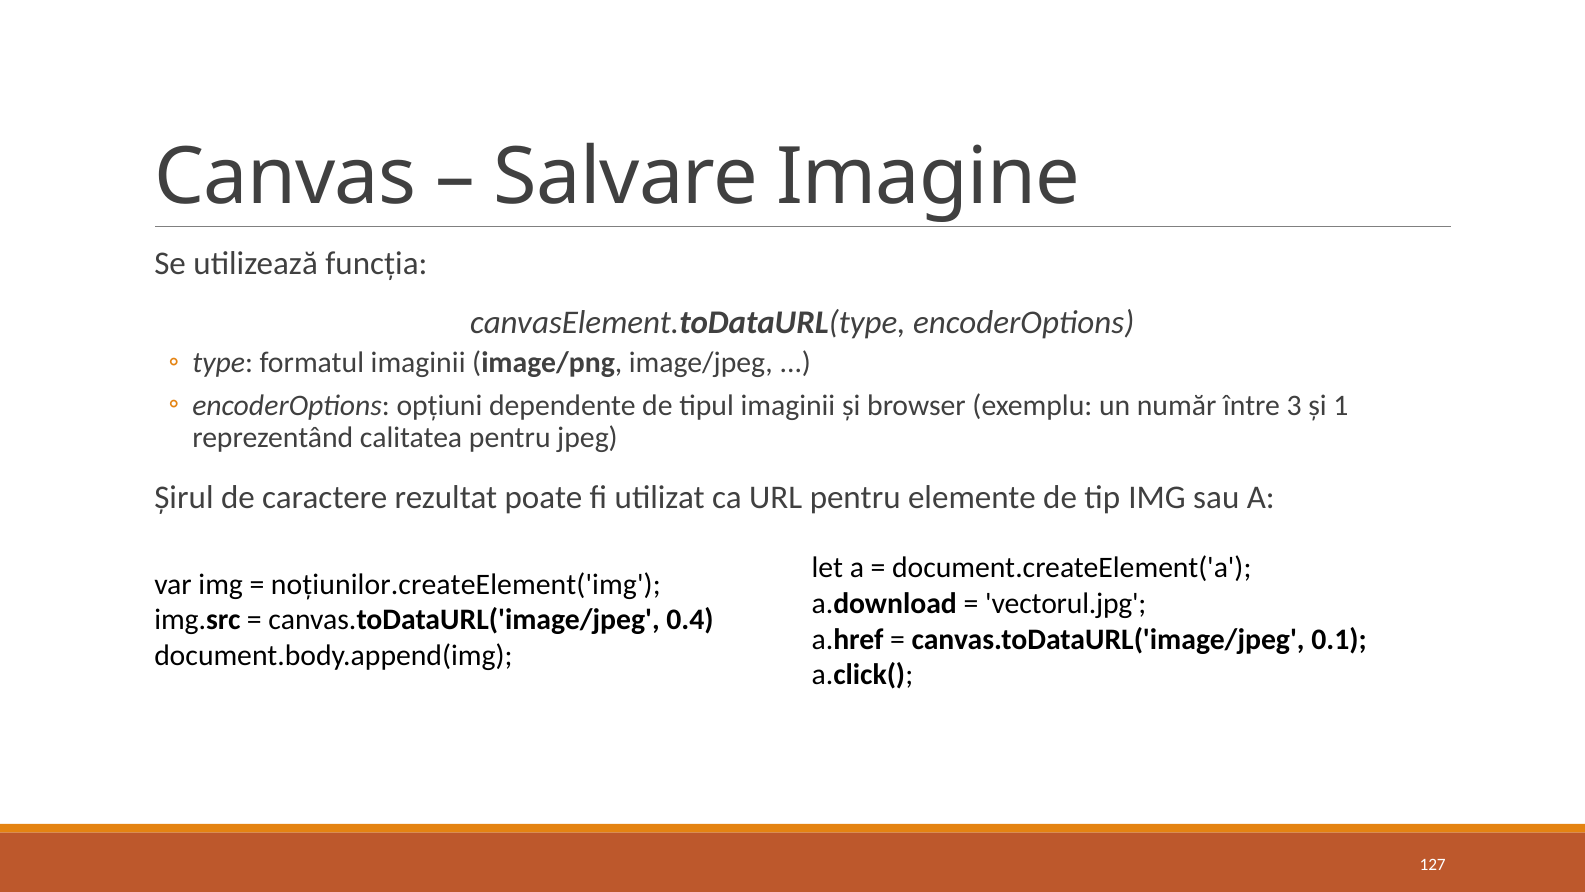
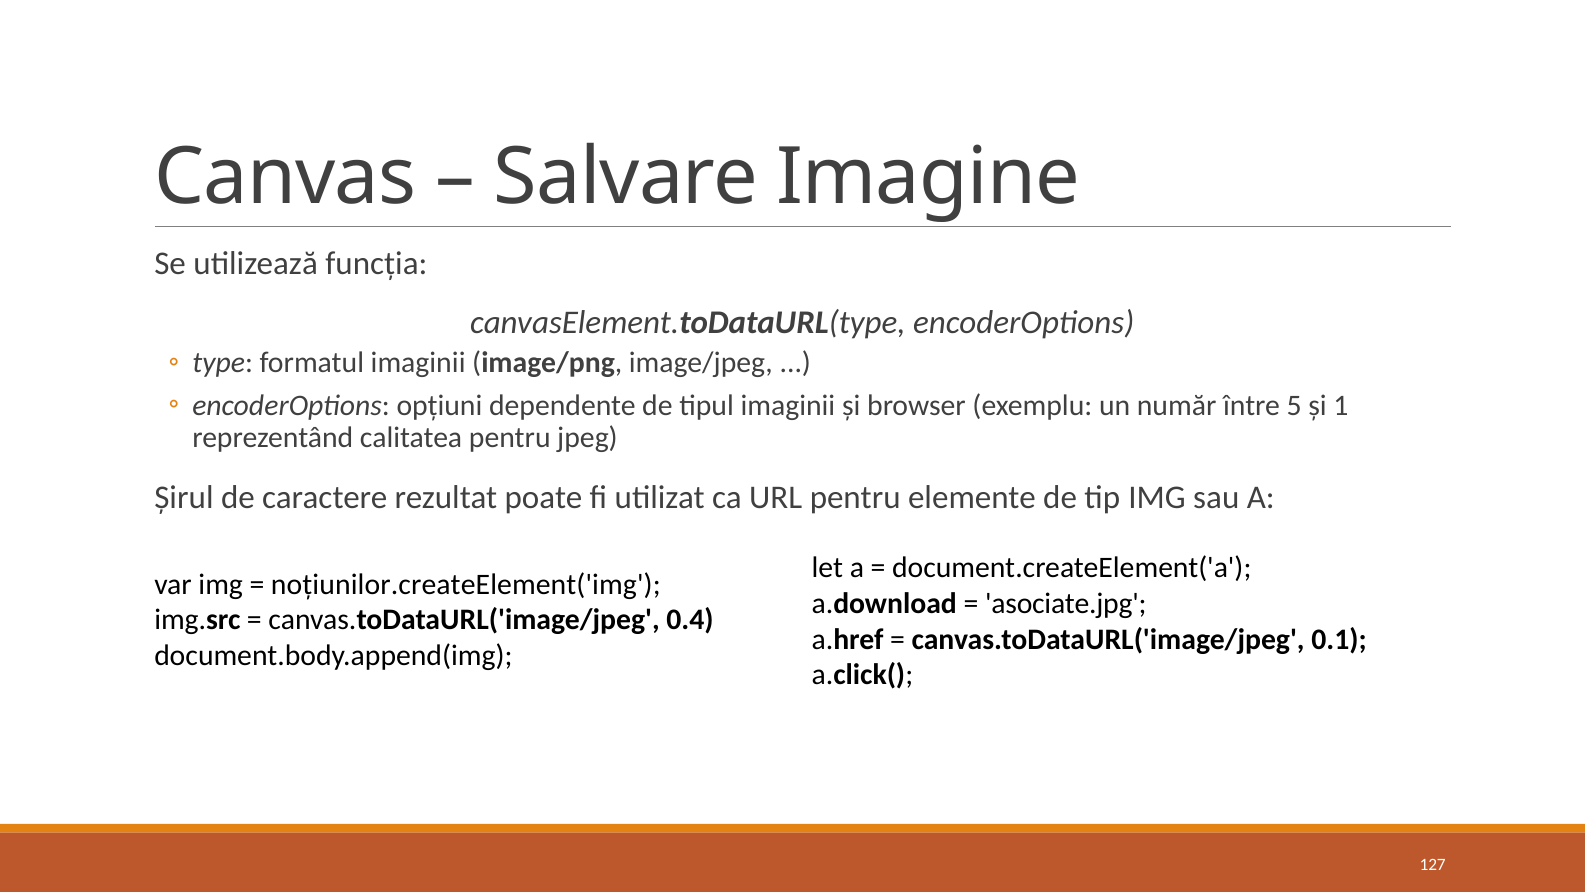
3: 3 -> 5 (1294, 405)
vectorul.jpg: vectorul.jpg -> asociate.jpg (1066, 603)
